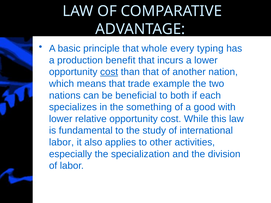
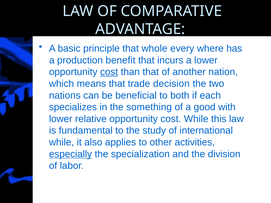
typing: typing -> where (210, 49)
example: example -> decision (171, 84)
labor: labor -> while (62, 142)
especially underline: none -> present (70, 154)
